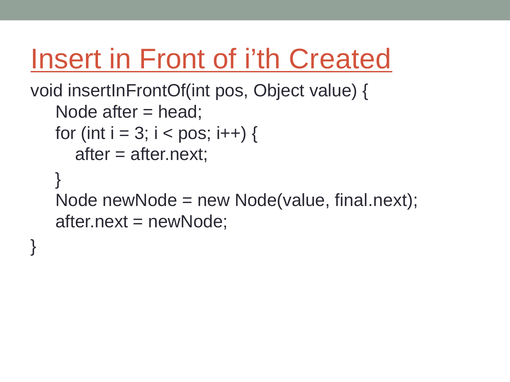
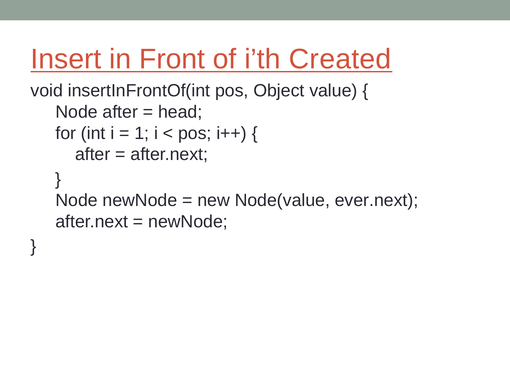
3: 3 -> 1 (142, 133)
final.next: final.next -> ever.next (377, 201)
